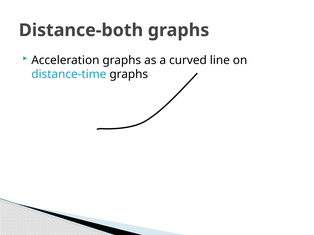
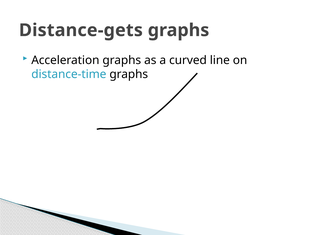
Distance-both: Distance-both -> Distance-gets (81, 30)
